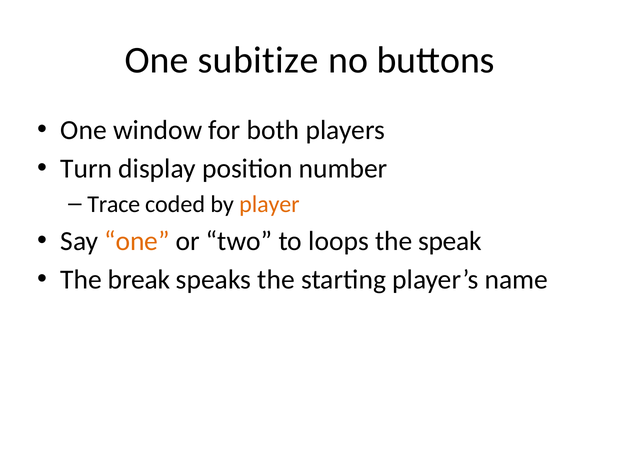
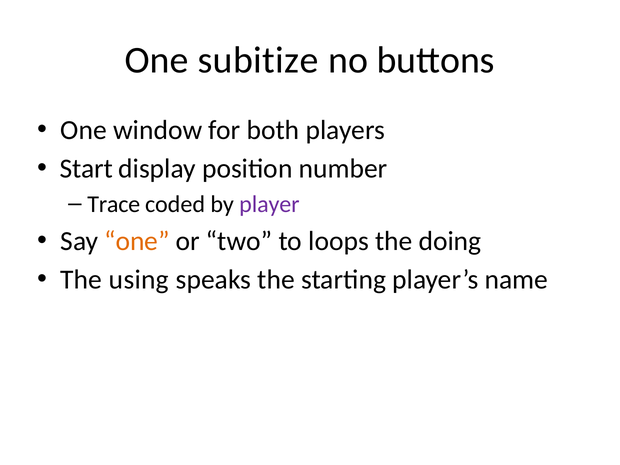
Turn: Turn -> Start (86, 169)
player colour: orange -> purple (269, 204)
speak: speak -> doing (450, 241)
break: break -> using (139, 280)
